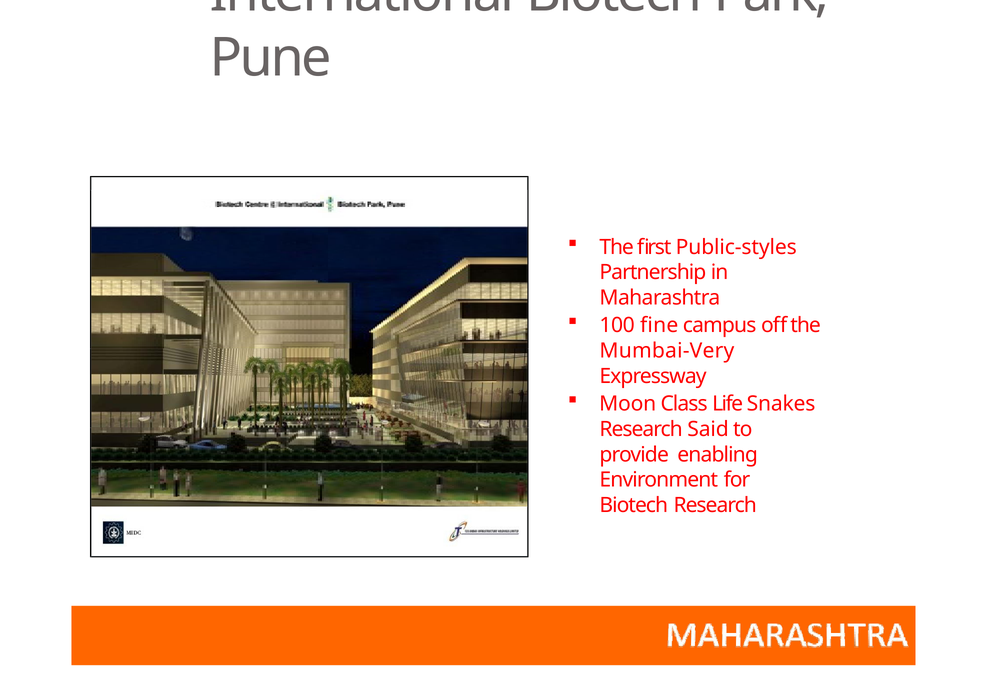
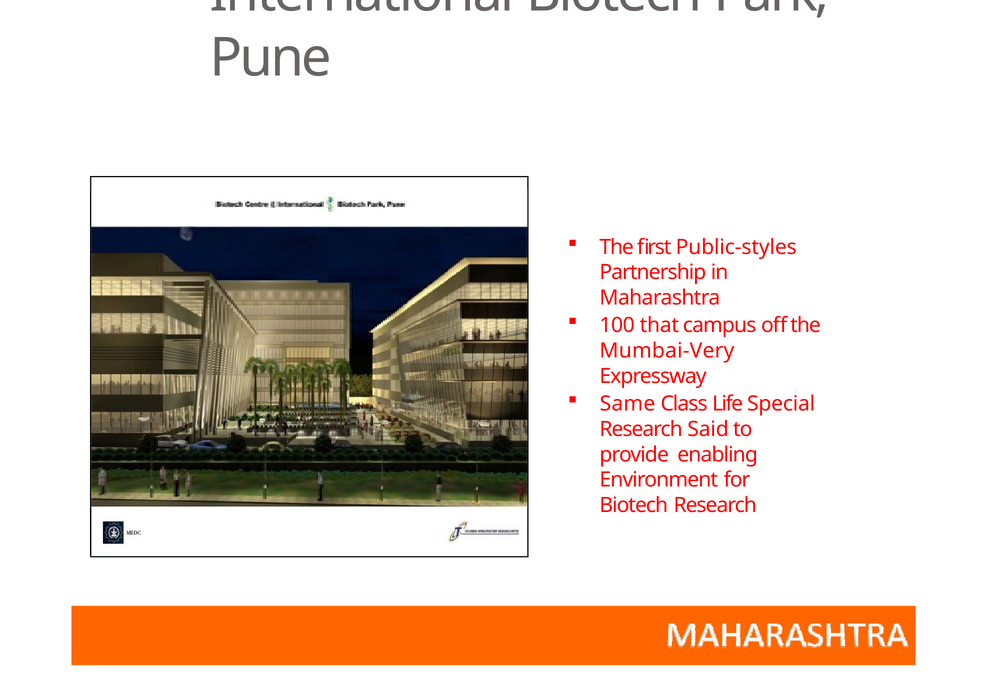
fine: fine -> that (659, 326)
Moon: Moon -> Same (627, 404)
Snakes: Snakes -> Special (781, 404)
